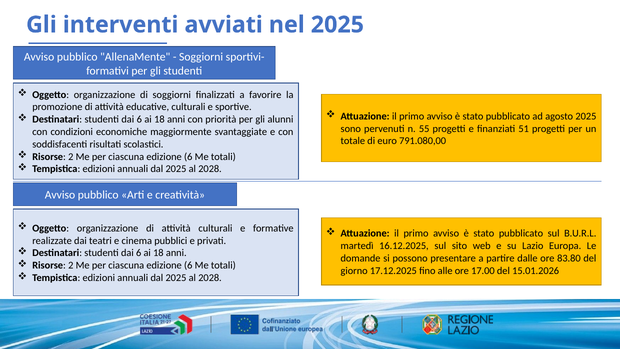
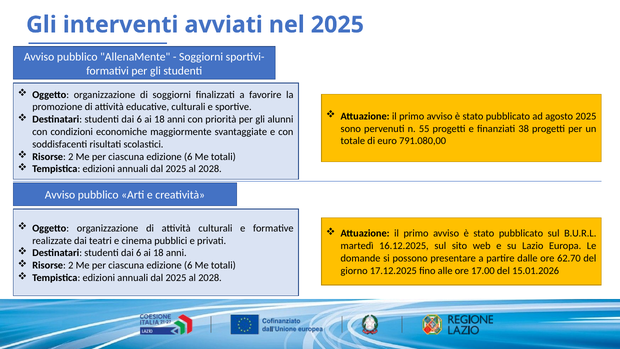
51: 51 -> 38 (524, 129)
83.80: 83.80 -> 62.70 (569, 258)
